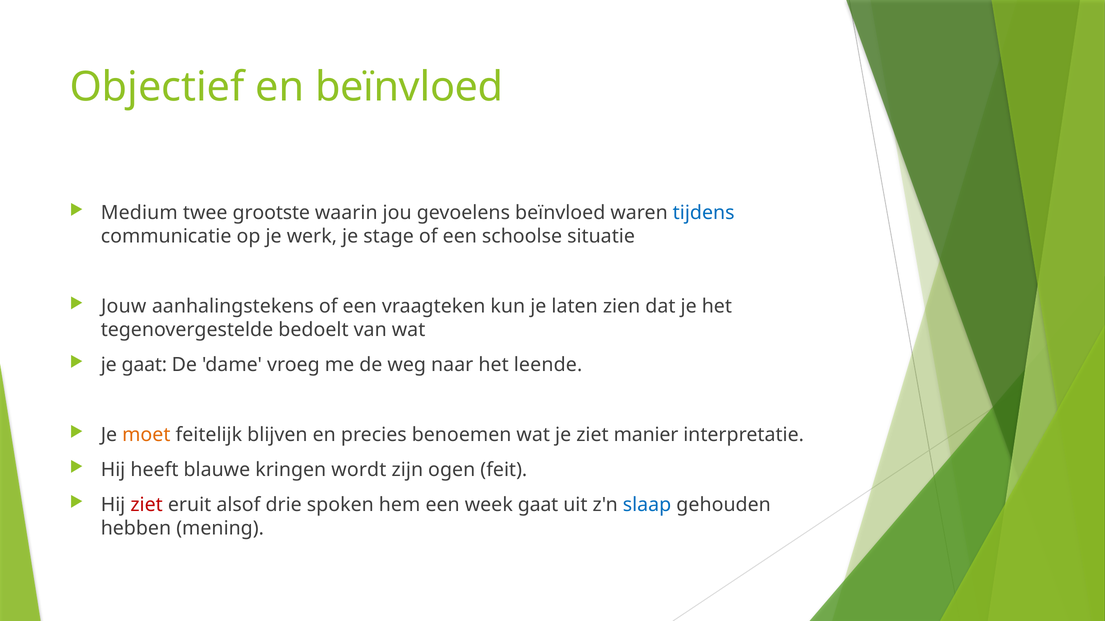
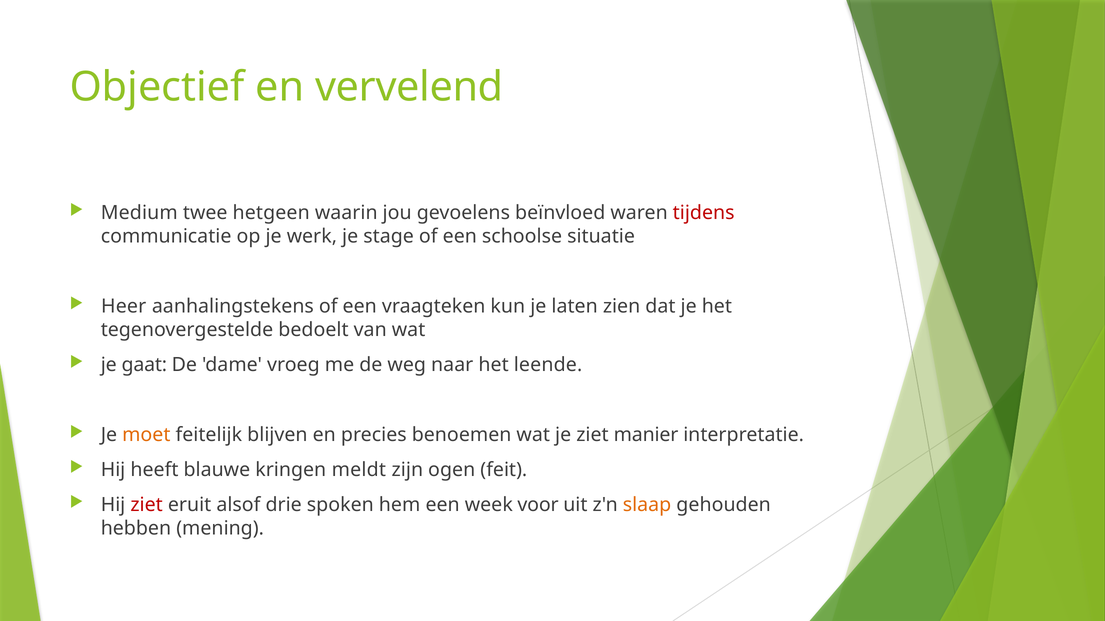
en beïnvloed: beïnvloed -> vervelend (409, 87)
grootste: grootste -> hetgeen (271, 213)
tijdens colour: blue -> red (704, 213)
Jouw: Jouw -> Heer (124, 307)
wordt: wordt -> meldt (359, 470)
week gaat: gaat -> voor (538, 505)
slaap colour: blue -> orange (647, 505)
